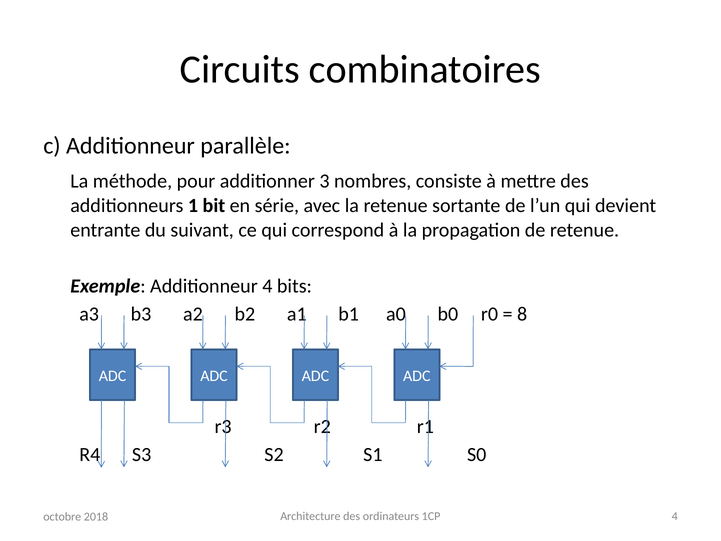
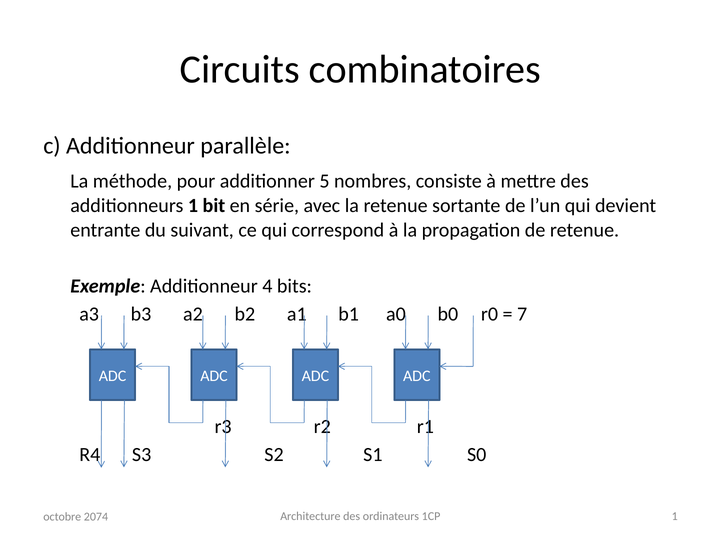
3: 3 -> 5 (324, 181)
8: 8 -> 7 (522, 314)
1CP 4: 4 -> 1 (675, 516)
2018: 2018 -> 2074 (96, 516)
